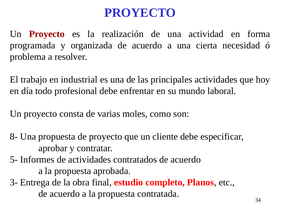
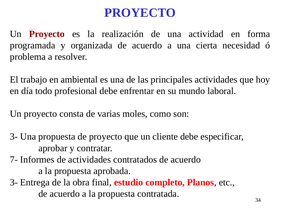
industrial: industrial -> ambiental (79, 79)
8-: 8- -> 3- (14, 136)
5-: 5- -> 7- (14, 159)
